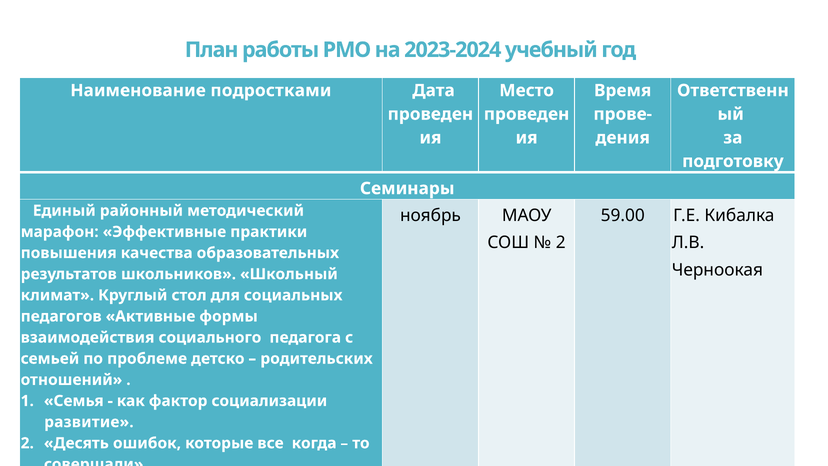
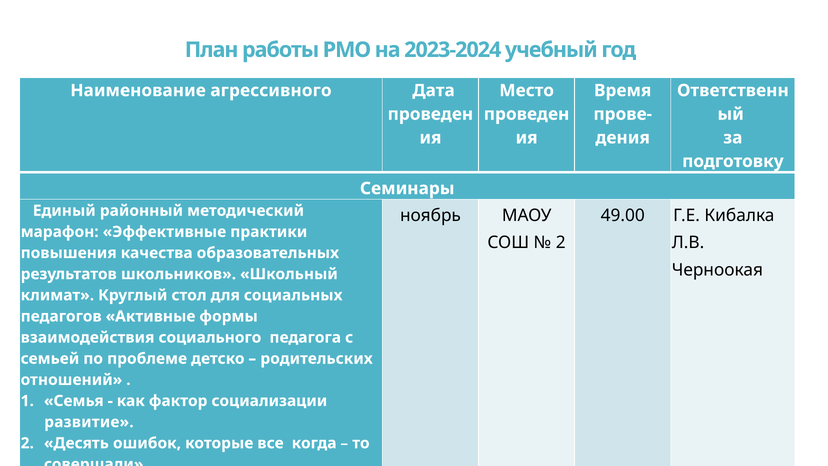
подростками: подростками -> агрессивного (271, 90)
59.00: 59.00 -> 49.00 (623, 216)
